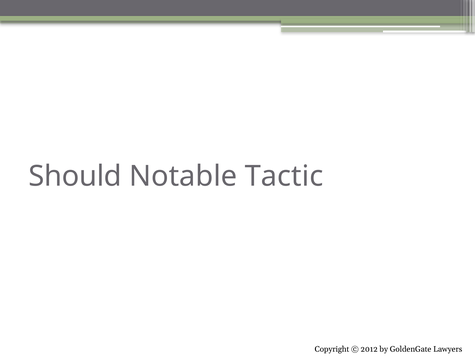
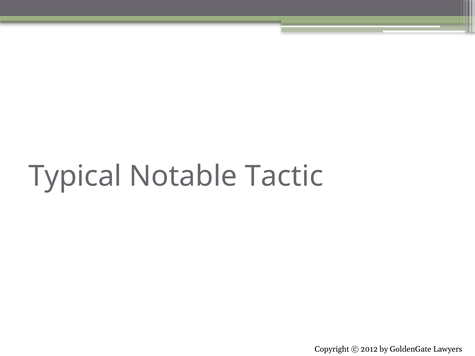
Should: Should -> Typical (75, 176)
